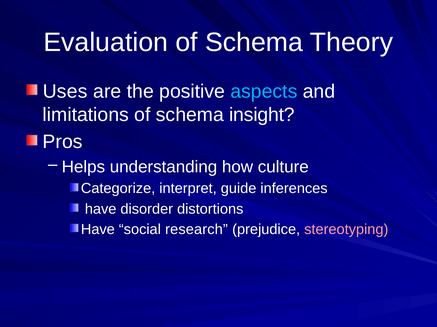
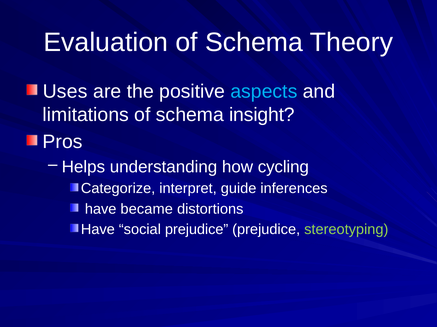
culture: culture -> cycling (283, 167)
disorder: disorder -> became (147, 209)
social research: research -> prejudice (197, 230)
stereotyping colour: pink -> light green (346, 230)
